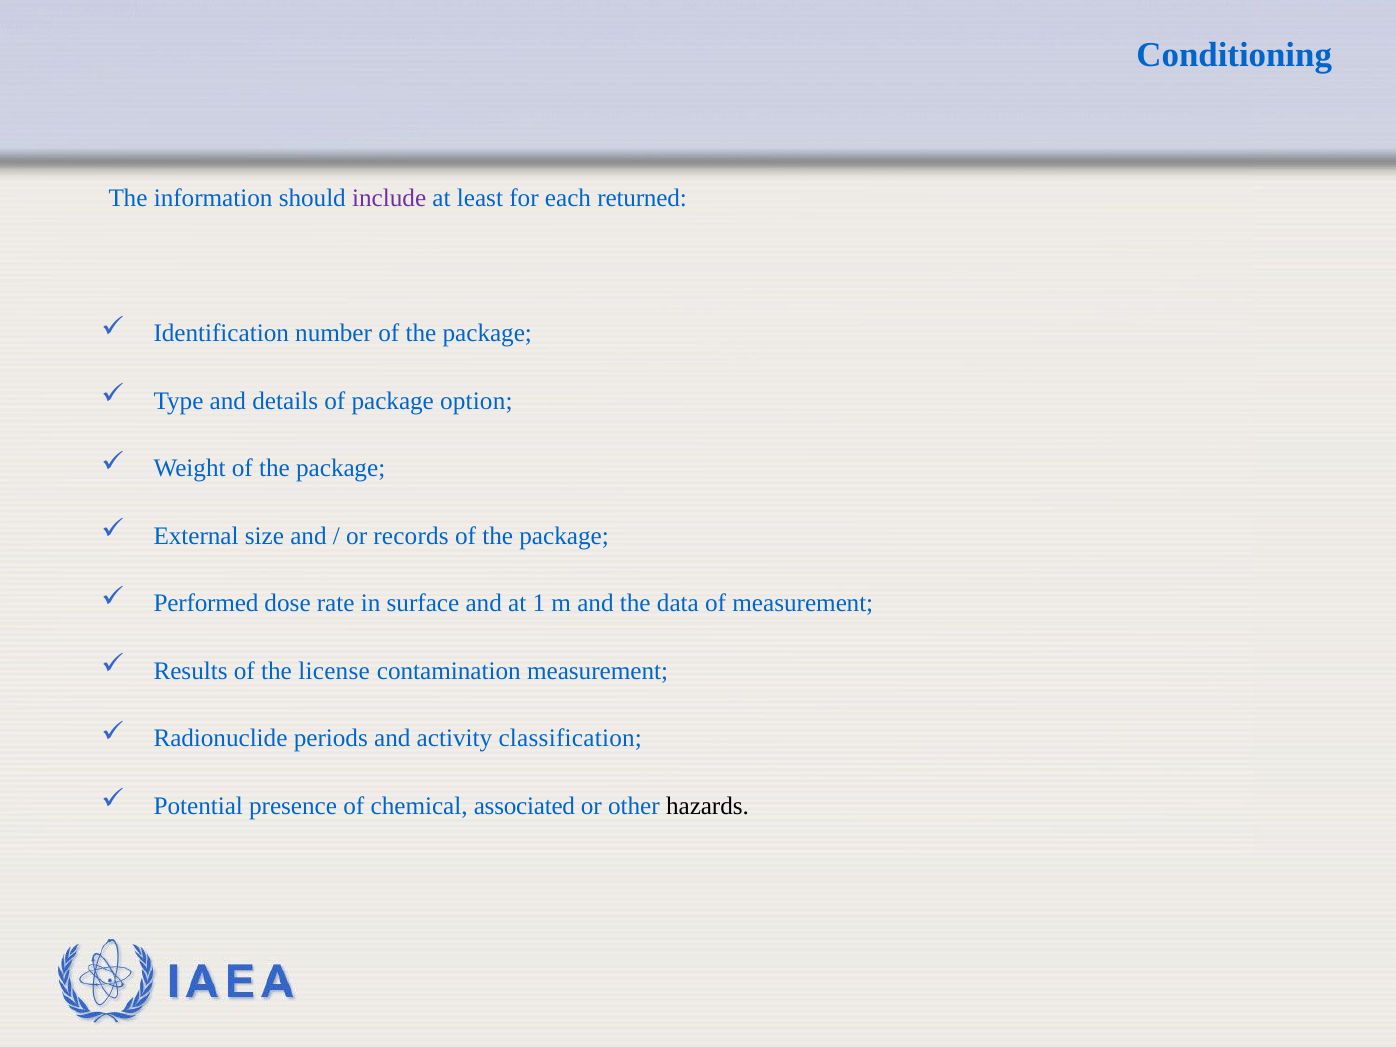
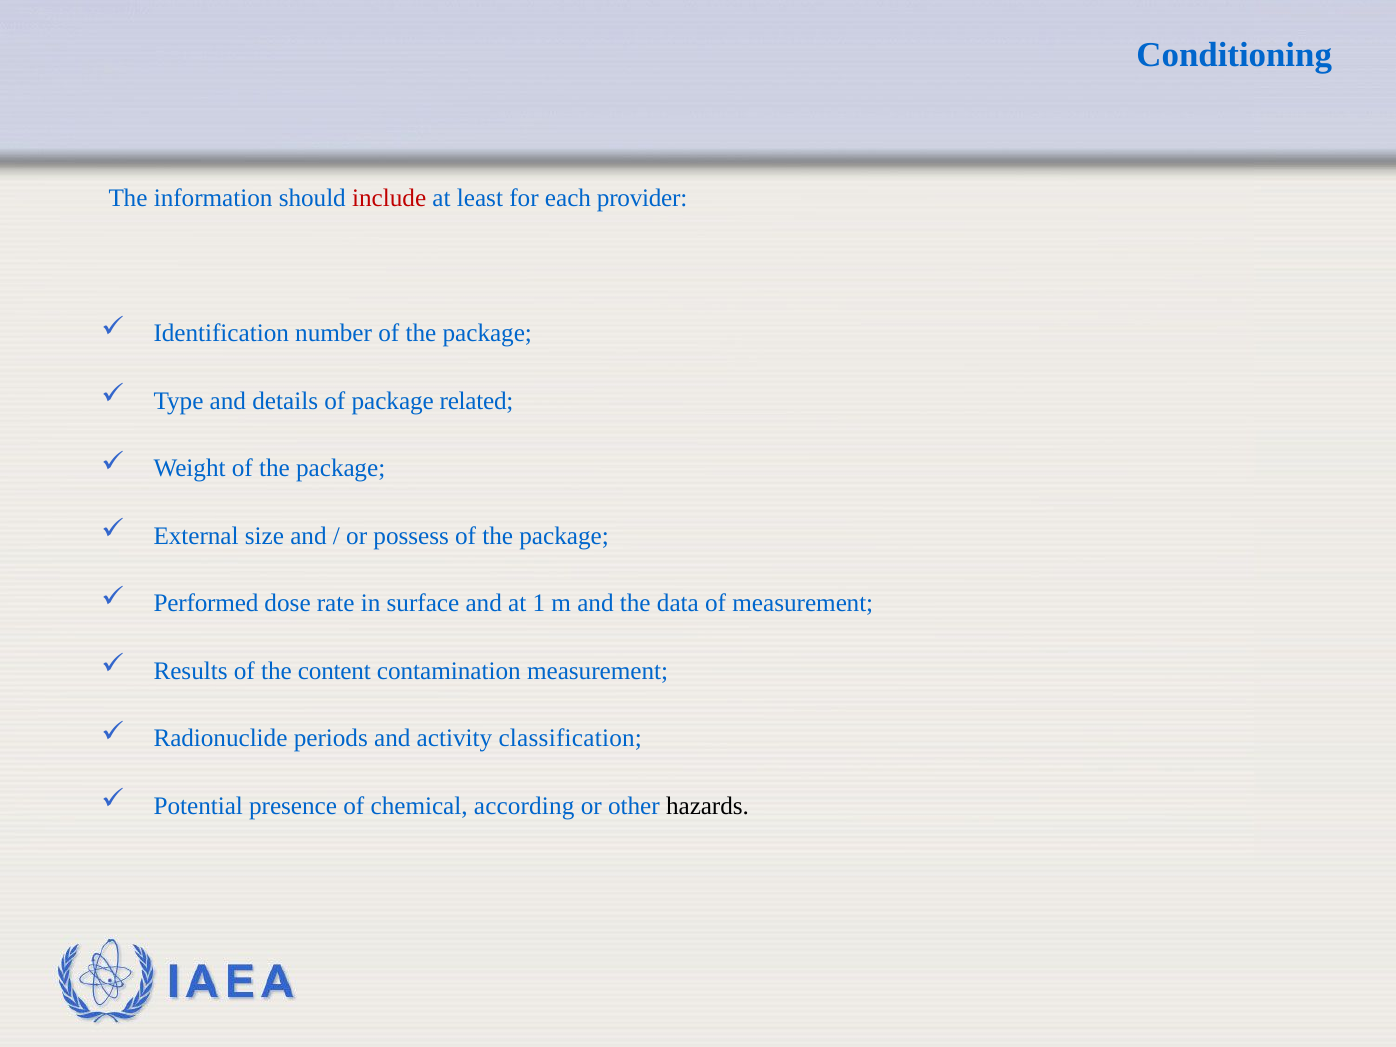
include colour: purple -> red (389, 198)
returned: returned -> provider (642, 198)
option: option -> related (477, 401)
records: records -> possess (411, 536)
license: license -> content (334, 671)
associated: associated -> according (524, 806)
